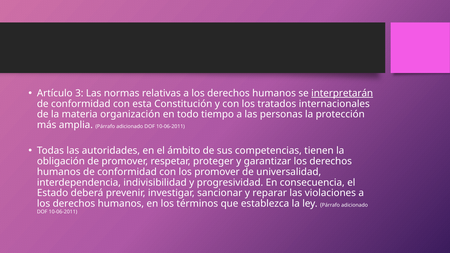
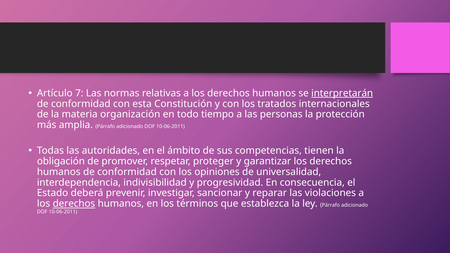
3: 3 -> 7 (79, 93)
los promover: promover -> opiniones (217, 172)
derechos underline: none -> present (74, 204)
